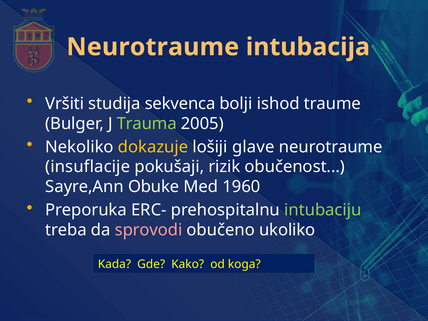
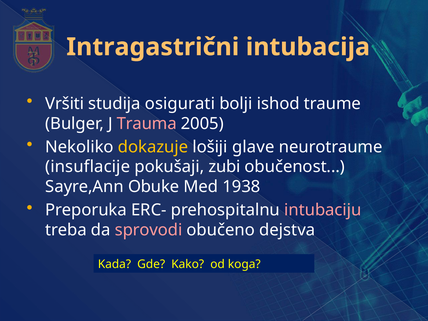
Neurotraume: Neurotraume -> Intragastrični (153, 47)
sekvenca: sekvenca -> osigurati (180, 104)
Trauma colour: light green -> pink (147, 124)
rizik: rizik -> zubi (224, 167)
1960: 1960 -> 1938 (241, 187)
intubaciju colour: light green -> pink (323, 210)
ukoliko: ukoliko -> dejstva (287, 230)
